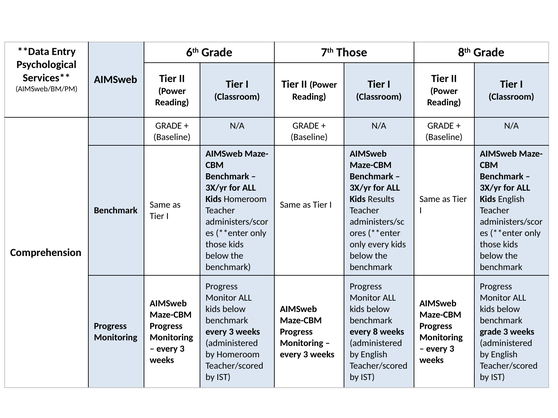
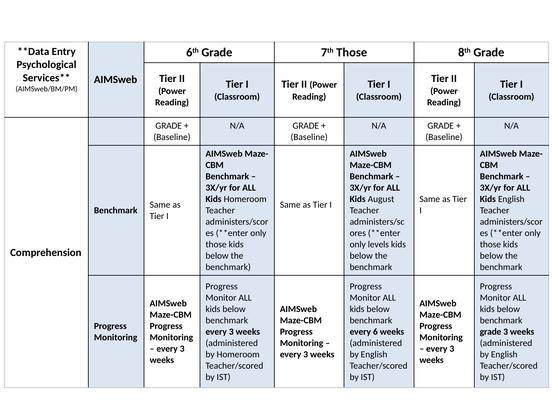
Results: Results -> August (381, 199)
only every: every -> levels (378, 245)
8: 8 -> 6 (375, 332)
